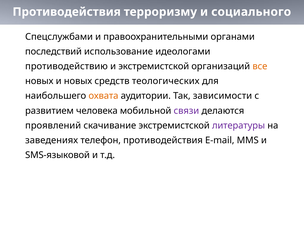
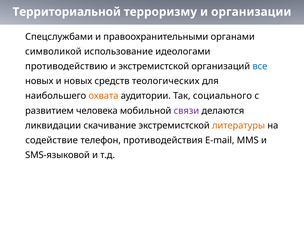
Противодействия: Противодействия -> Территориальной (67, 12)
социального: социального -> организации (251, 12)
последствий: последствий -> символикой (53, 52)
все colour: orange -> blue (260, 66)
зависимости: зависимости -> социального (222, 96)
проявлений: проявлений -> ликвидации (53, 125)
литературы colour: purple -> orange (239, 125)
заведениях: заведениях -> содействие (52, 140)
